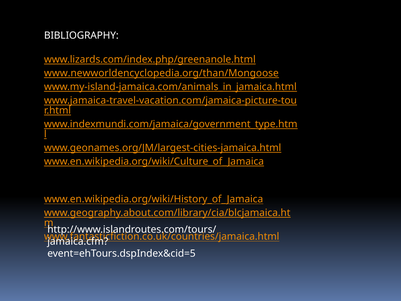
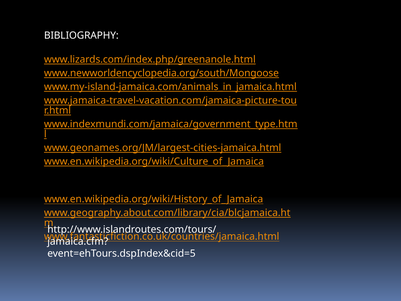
www.newworldencyclopedia.org/than/Mongoose: www.newworldencyclopedia.org/than/Mongoose -> www.newworldencyclopedia.org/south/Mongoose (161, 73)
